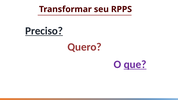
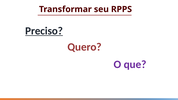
que underline: present -> none (135, 64)
